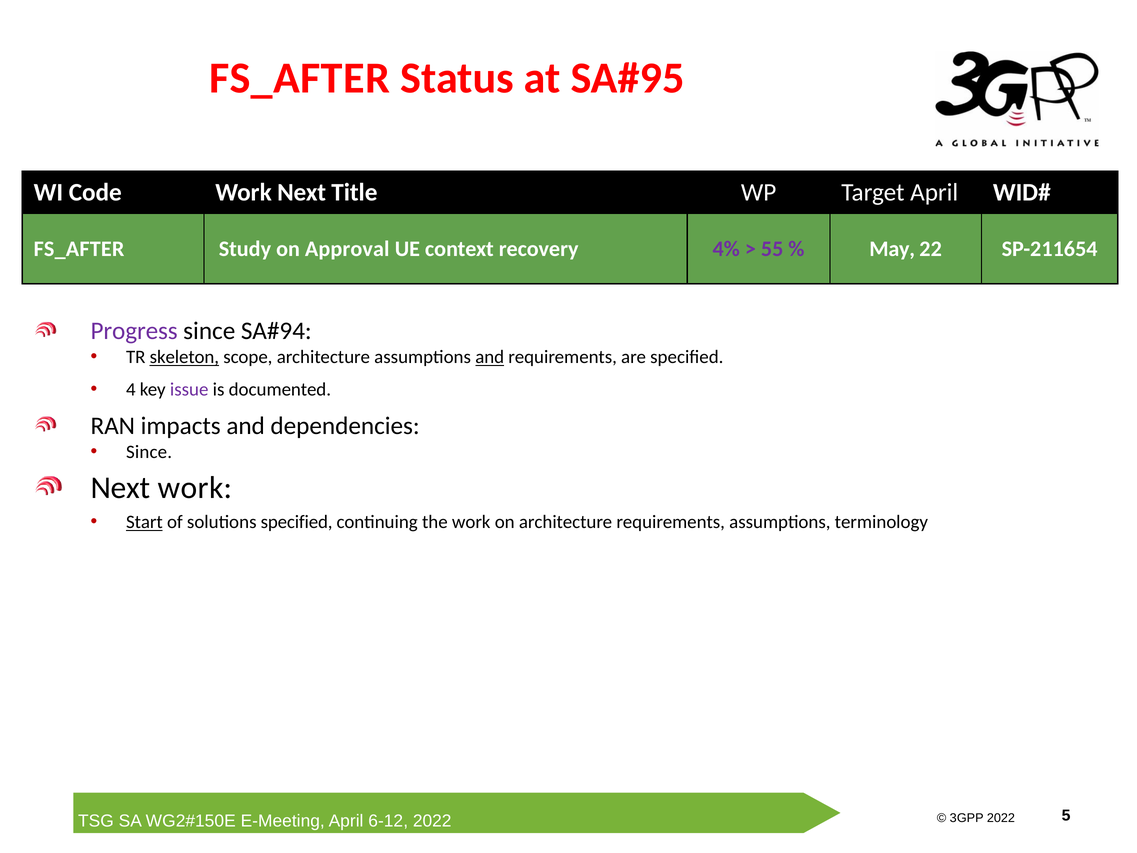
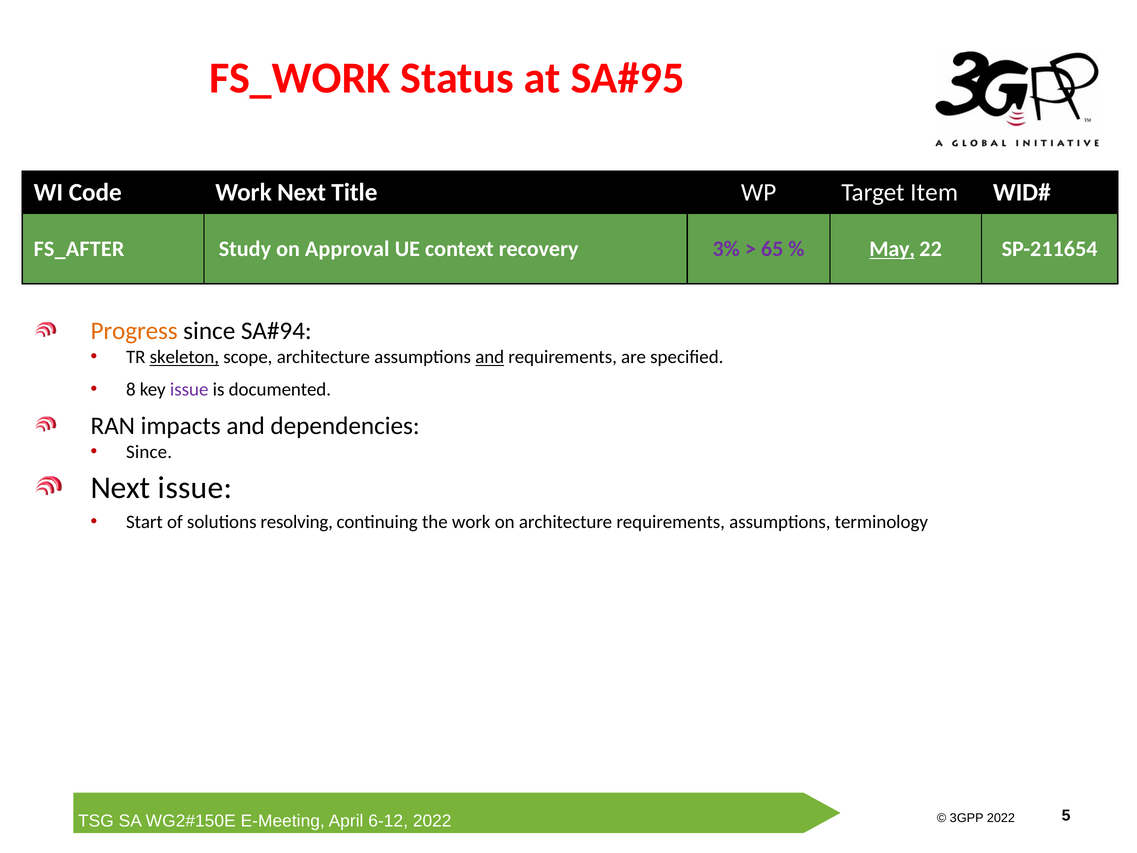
FS_AFTER: FS_AFTER -> FS_WORK (300, 78)
Target April: April -> Item (934, 193)
4%: 4% -> 3% (726, 249)
55: 55 -> 65 (772, 249)
May underline: none -> present (892, 249)
Progress colour: purple -> orange (134, 331)
4: 4 -> 8 (131, 389)
Next work: work -> issue (195, 488)
Start underline: present -> none (144, 522)
solutions specified: specified -> resolving (297, 522)
